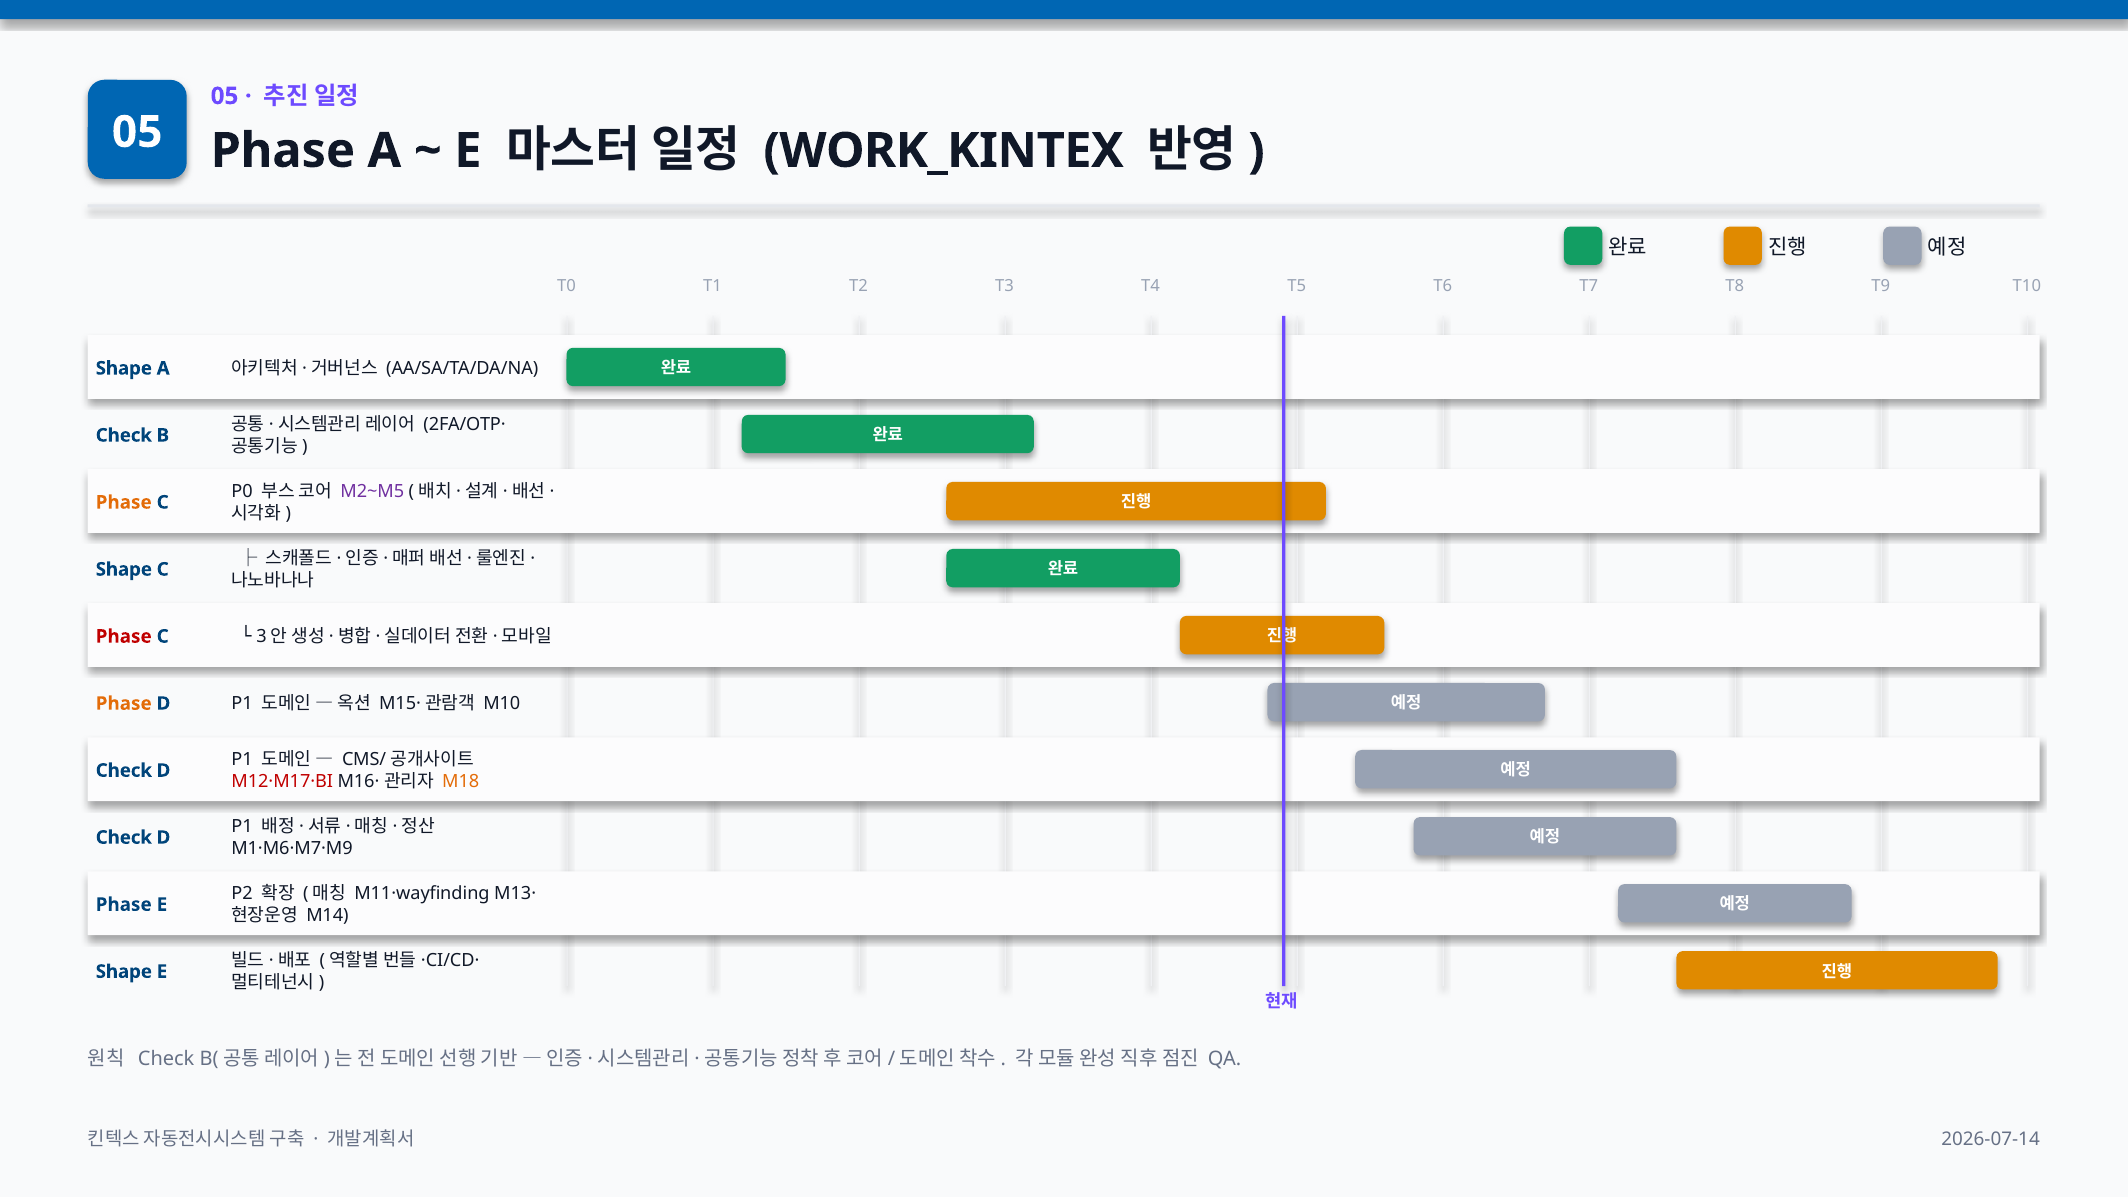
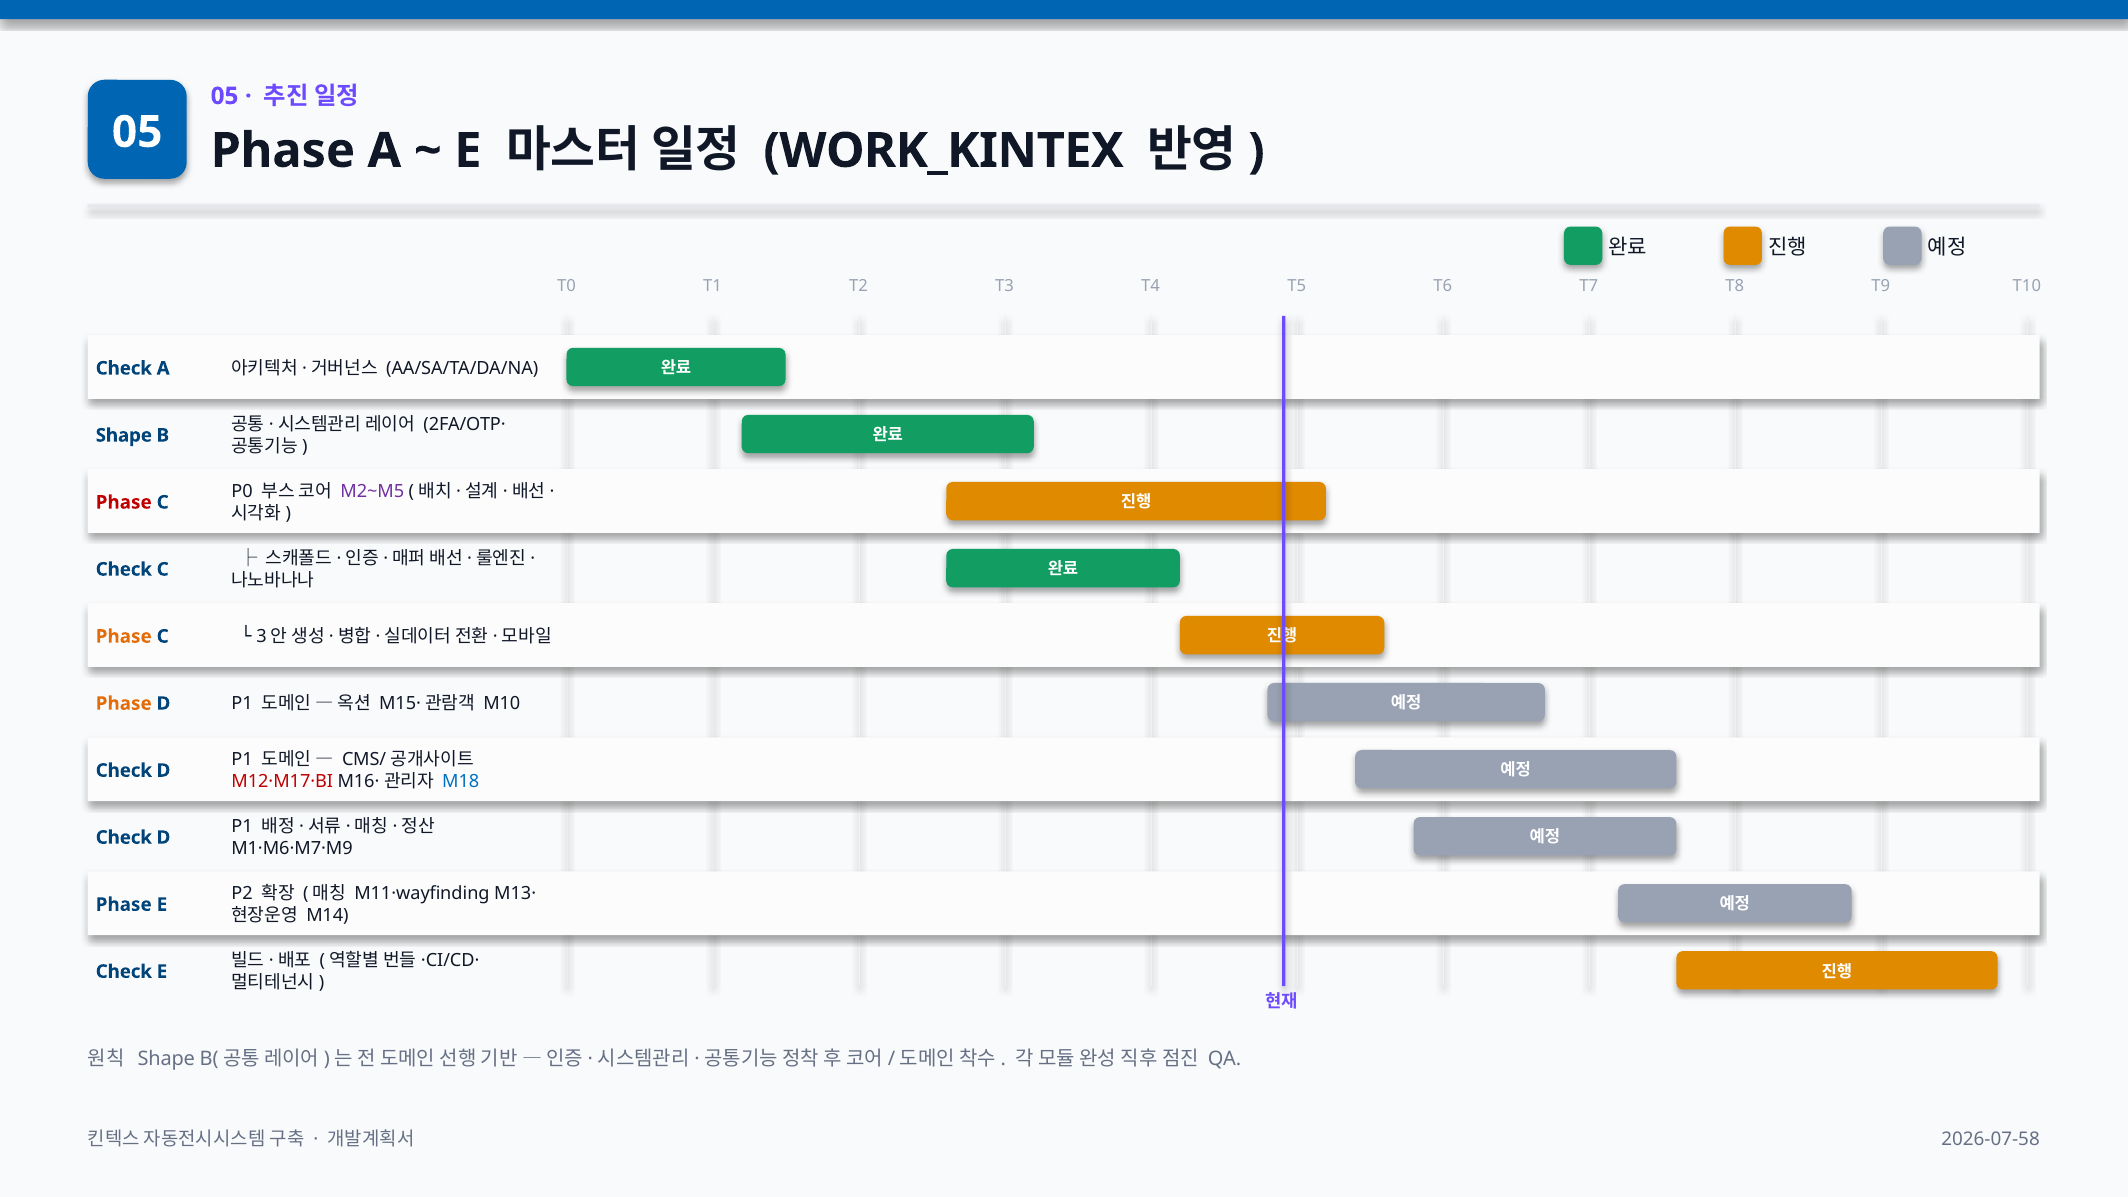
Shape: Shape -> Check (124, 368)
Check: Check -> Shape (124, 435)
Phase colour: orange -> red (124, 502)
Shape: Shape -> Check (124, 569)
Phase colour: red -> orange (124, 636)
M18 colour: orange -> blue (461, 781)
Shape: Shape -> Check (124, 972)
Check: Check -> Shape (166, 1059)
2026-07-14: 2026-07-14 -> 2026-07-58 (1991, 1139)
